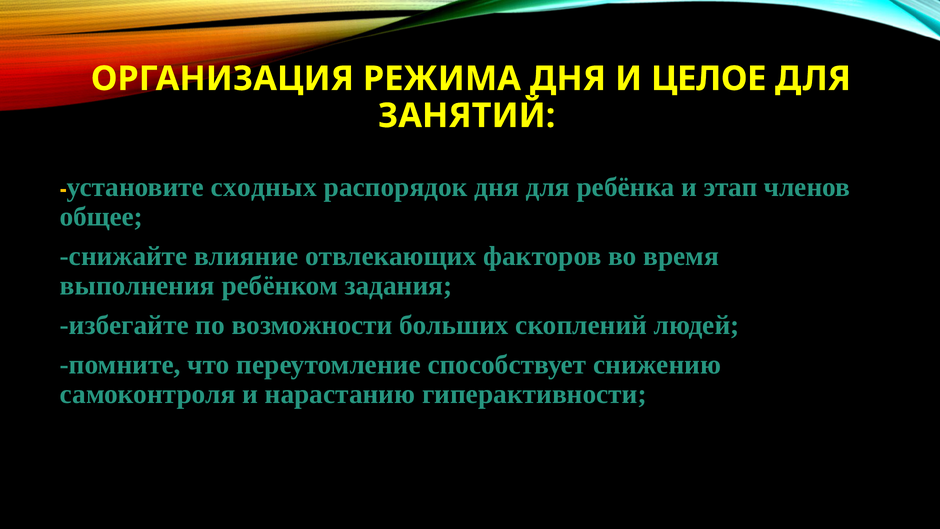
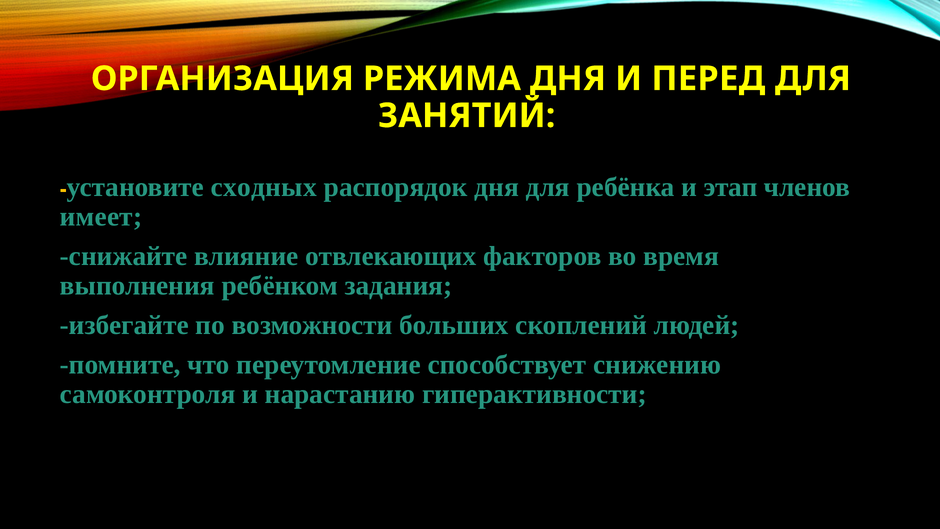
ЦЕЛОЕ: ЦЕЛОЕ -> ПЕРЕД (708, 79)
общее: общее -> имеет (101, 217)
